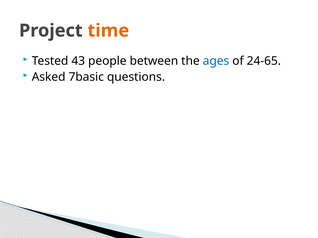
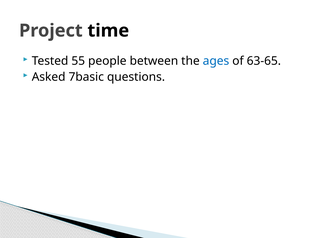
time colour: orange -> black (108, 31)
43: 43 -> 55 (78, 61)
24-65: 24-65 -> 63-65 (264, 61)
